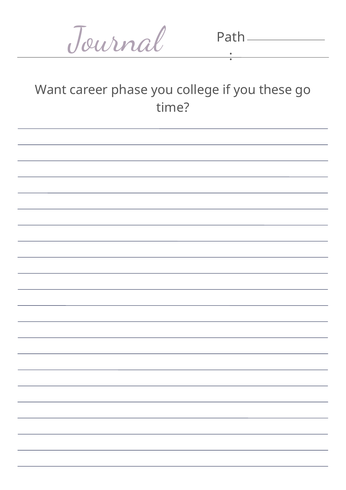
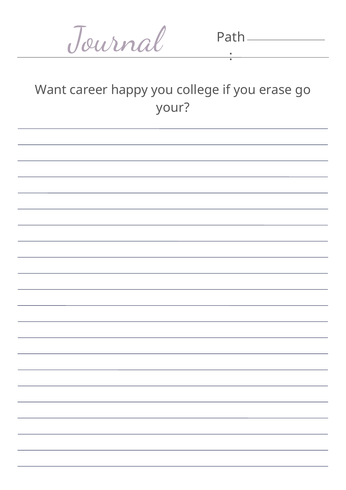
phase: phase -> happy (129, 90)
these: these -> erase (276, 90)
time: time -> your (173, 108)
